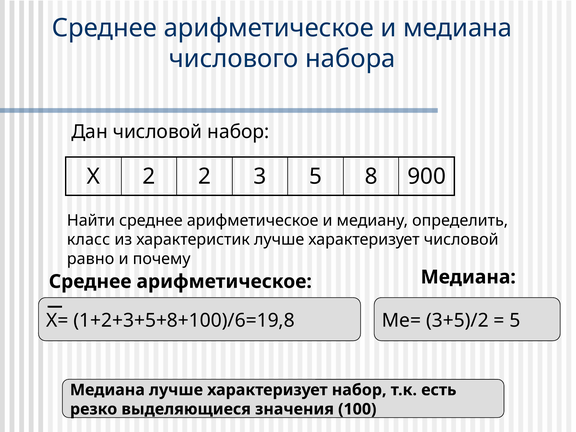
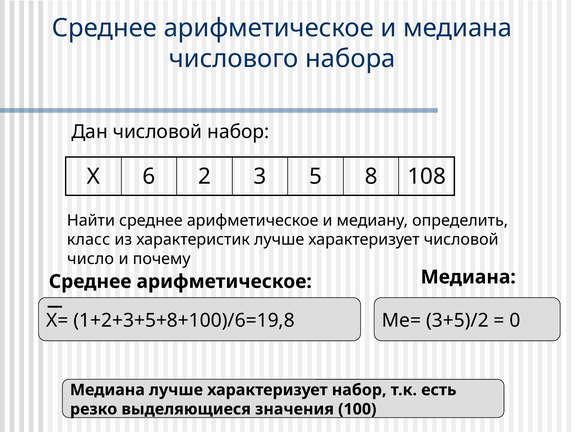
X 2: 2 -> 6 (149, 176)
900: 900 -> 108 (427, 176)
равно: равно -> число (91, 259)
5: 5 -> 0 (515, 321)
